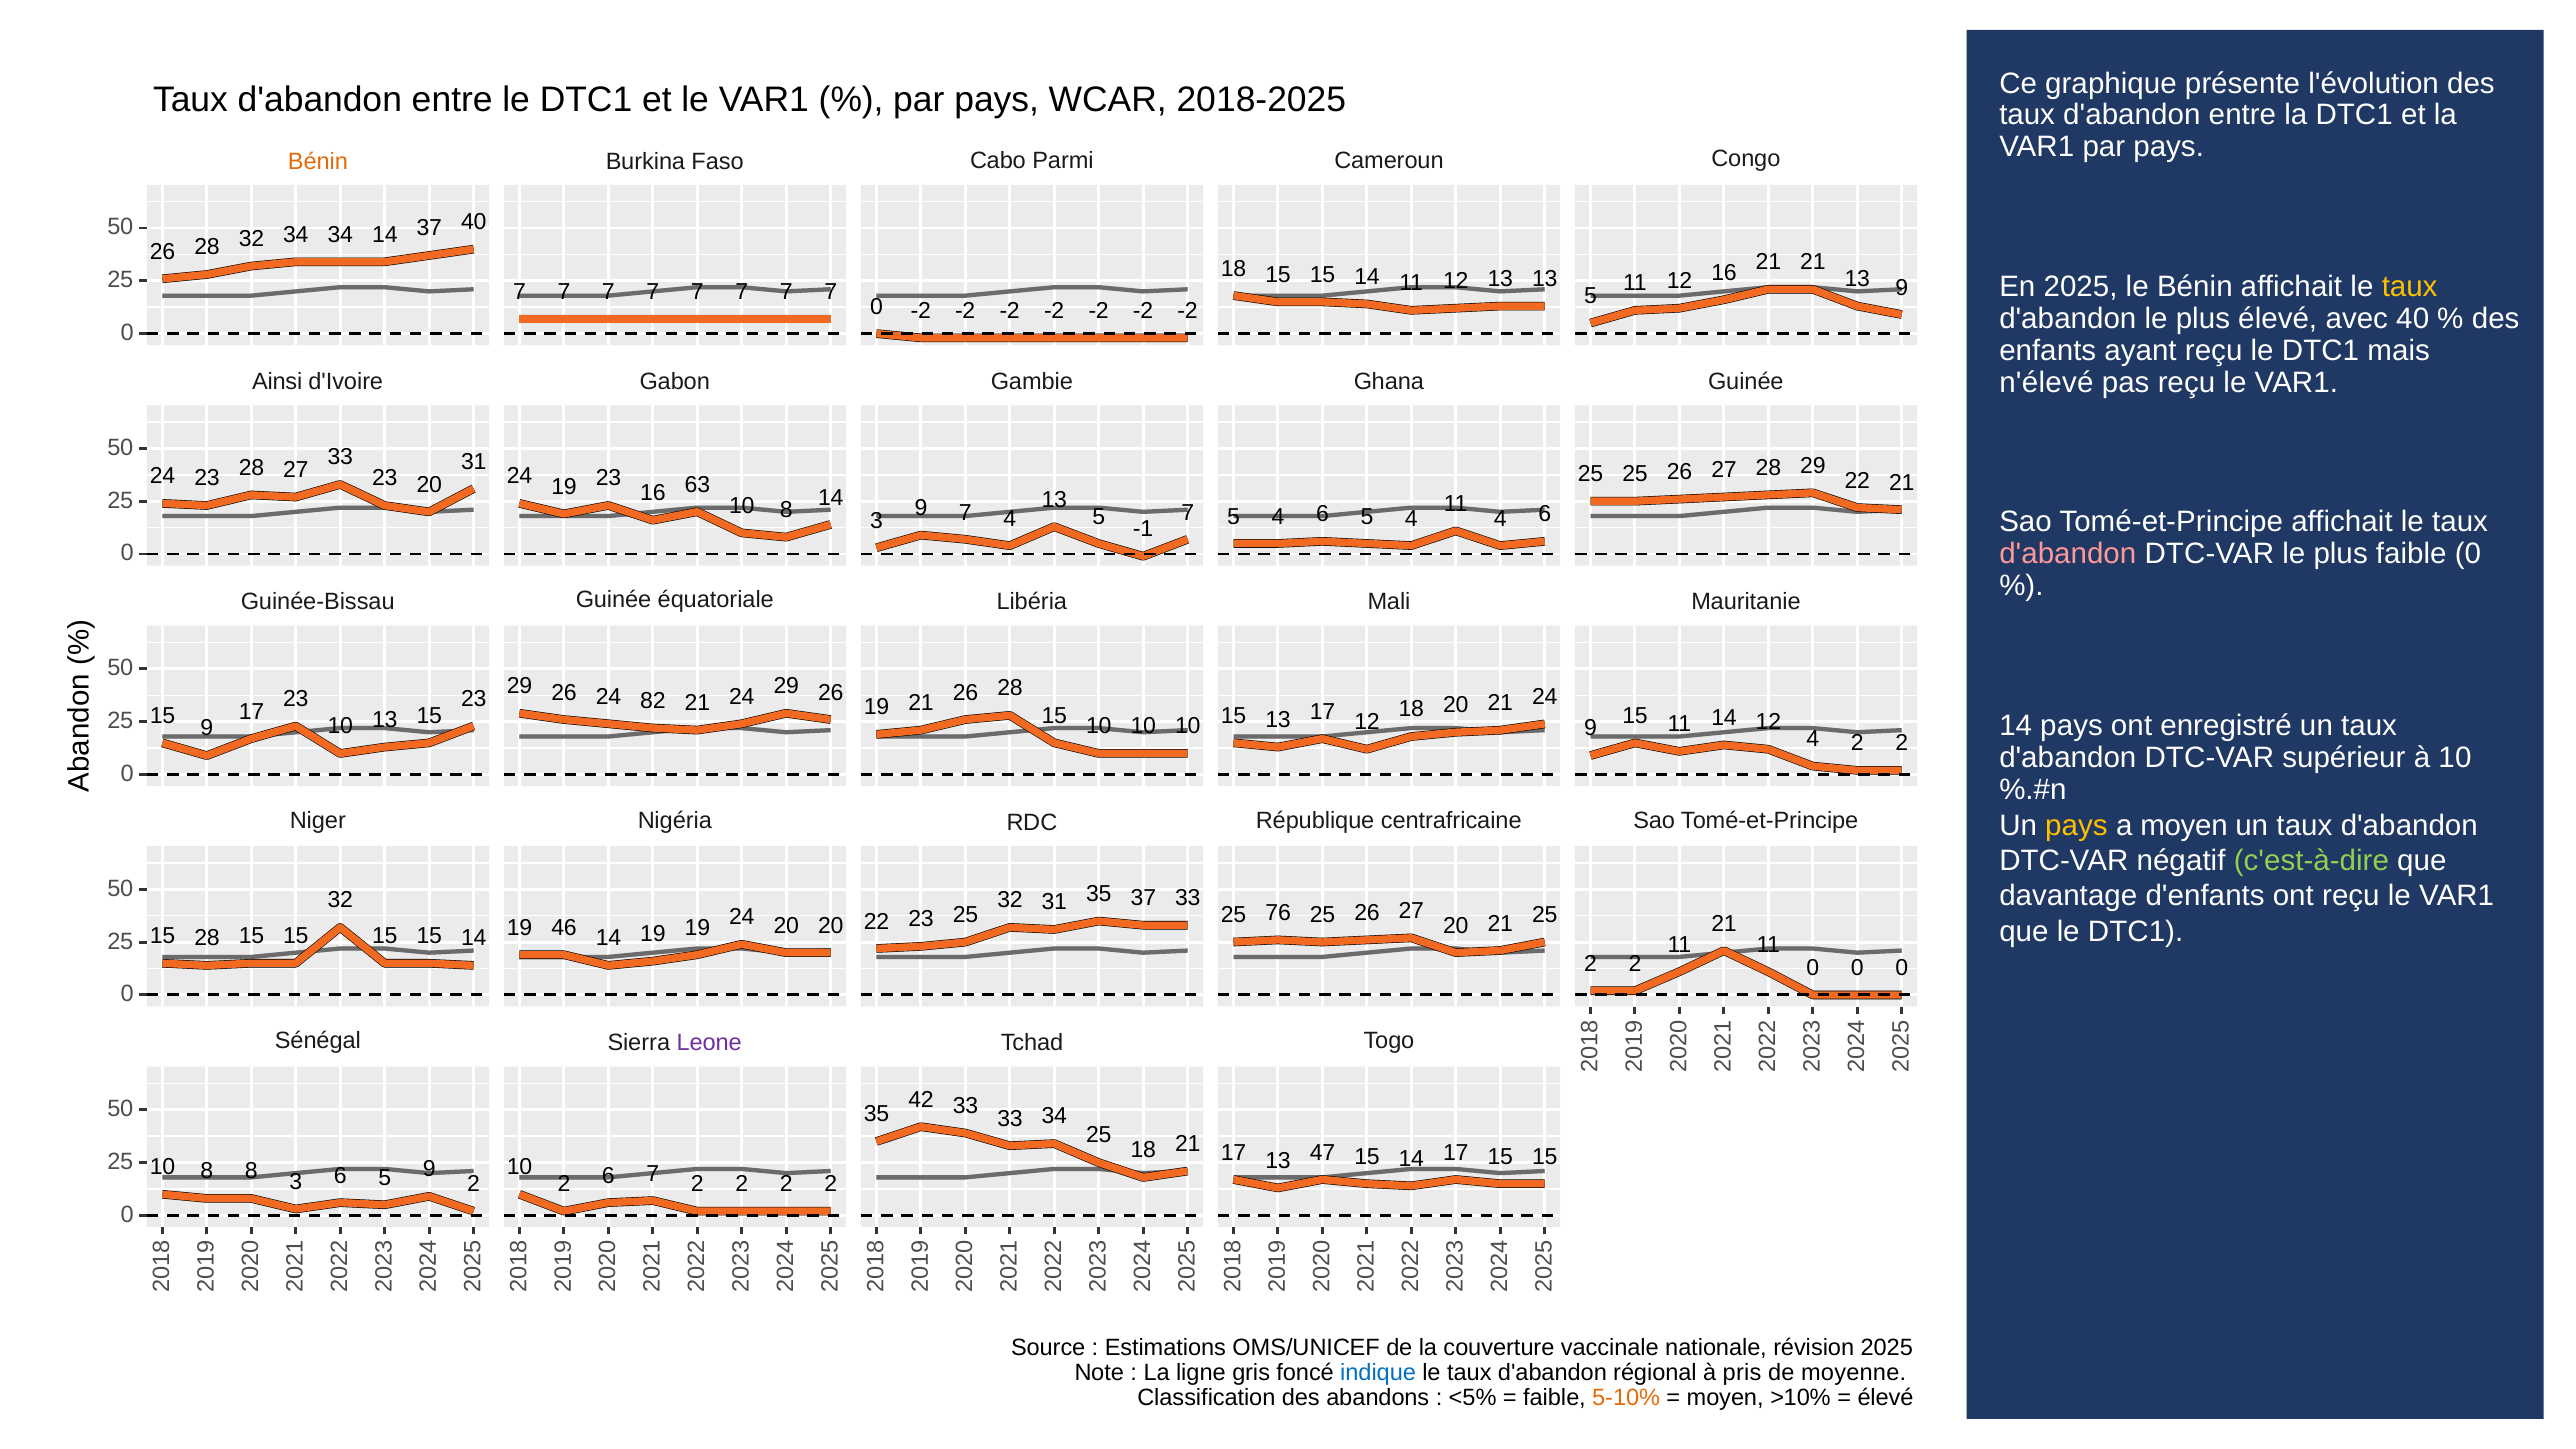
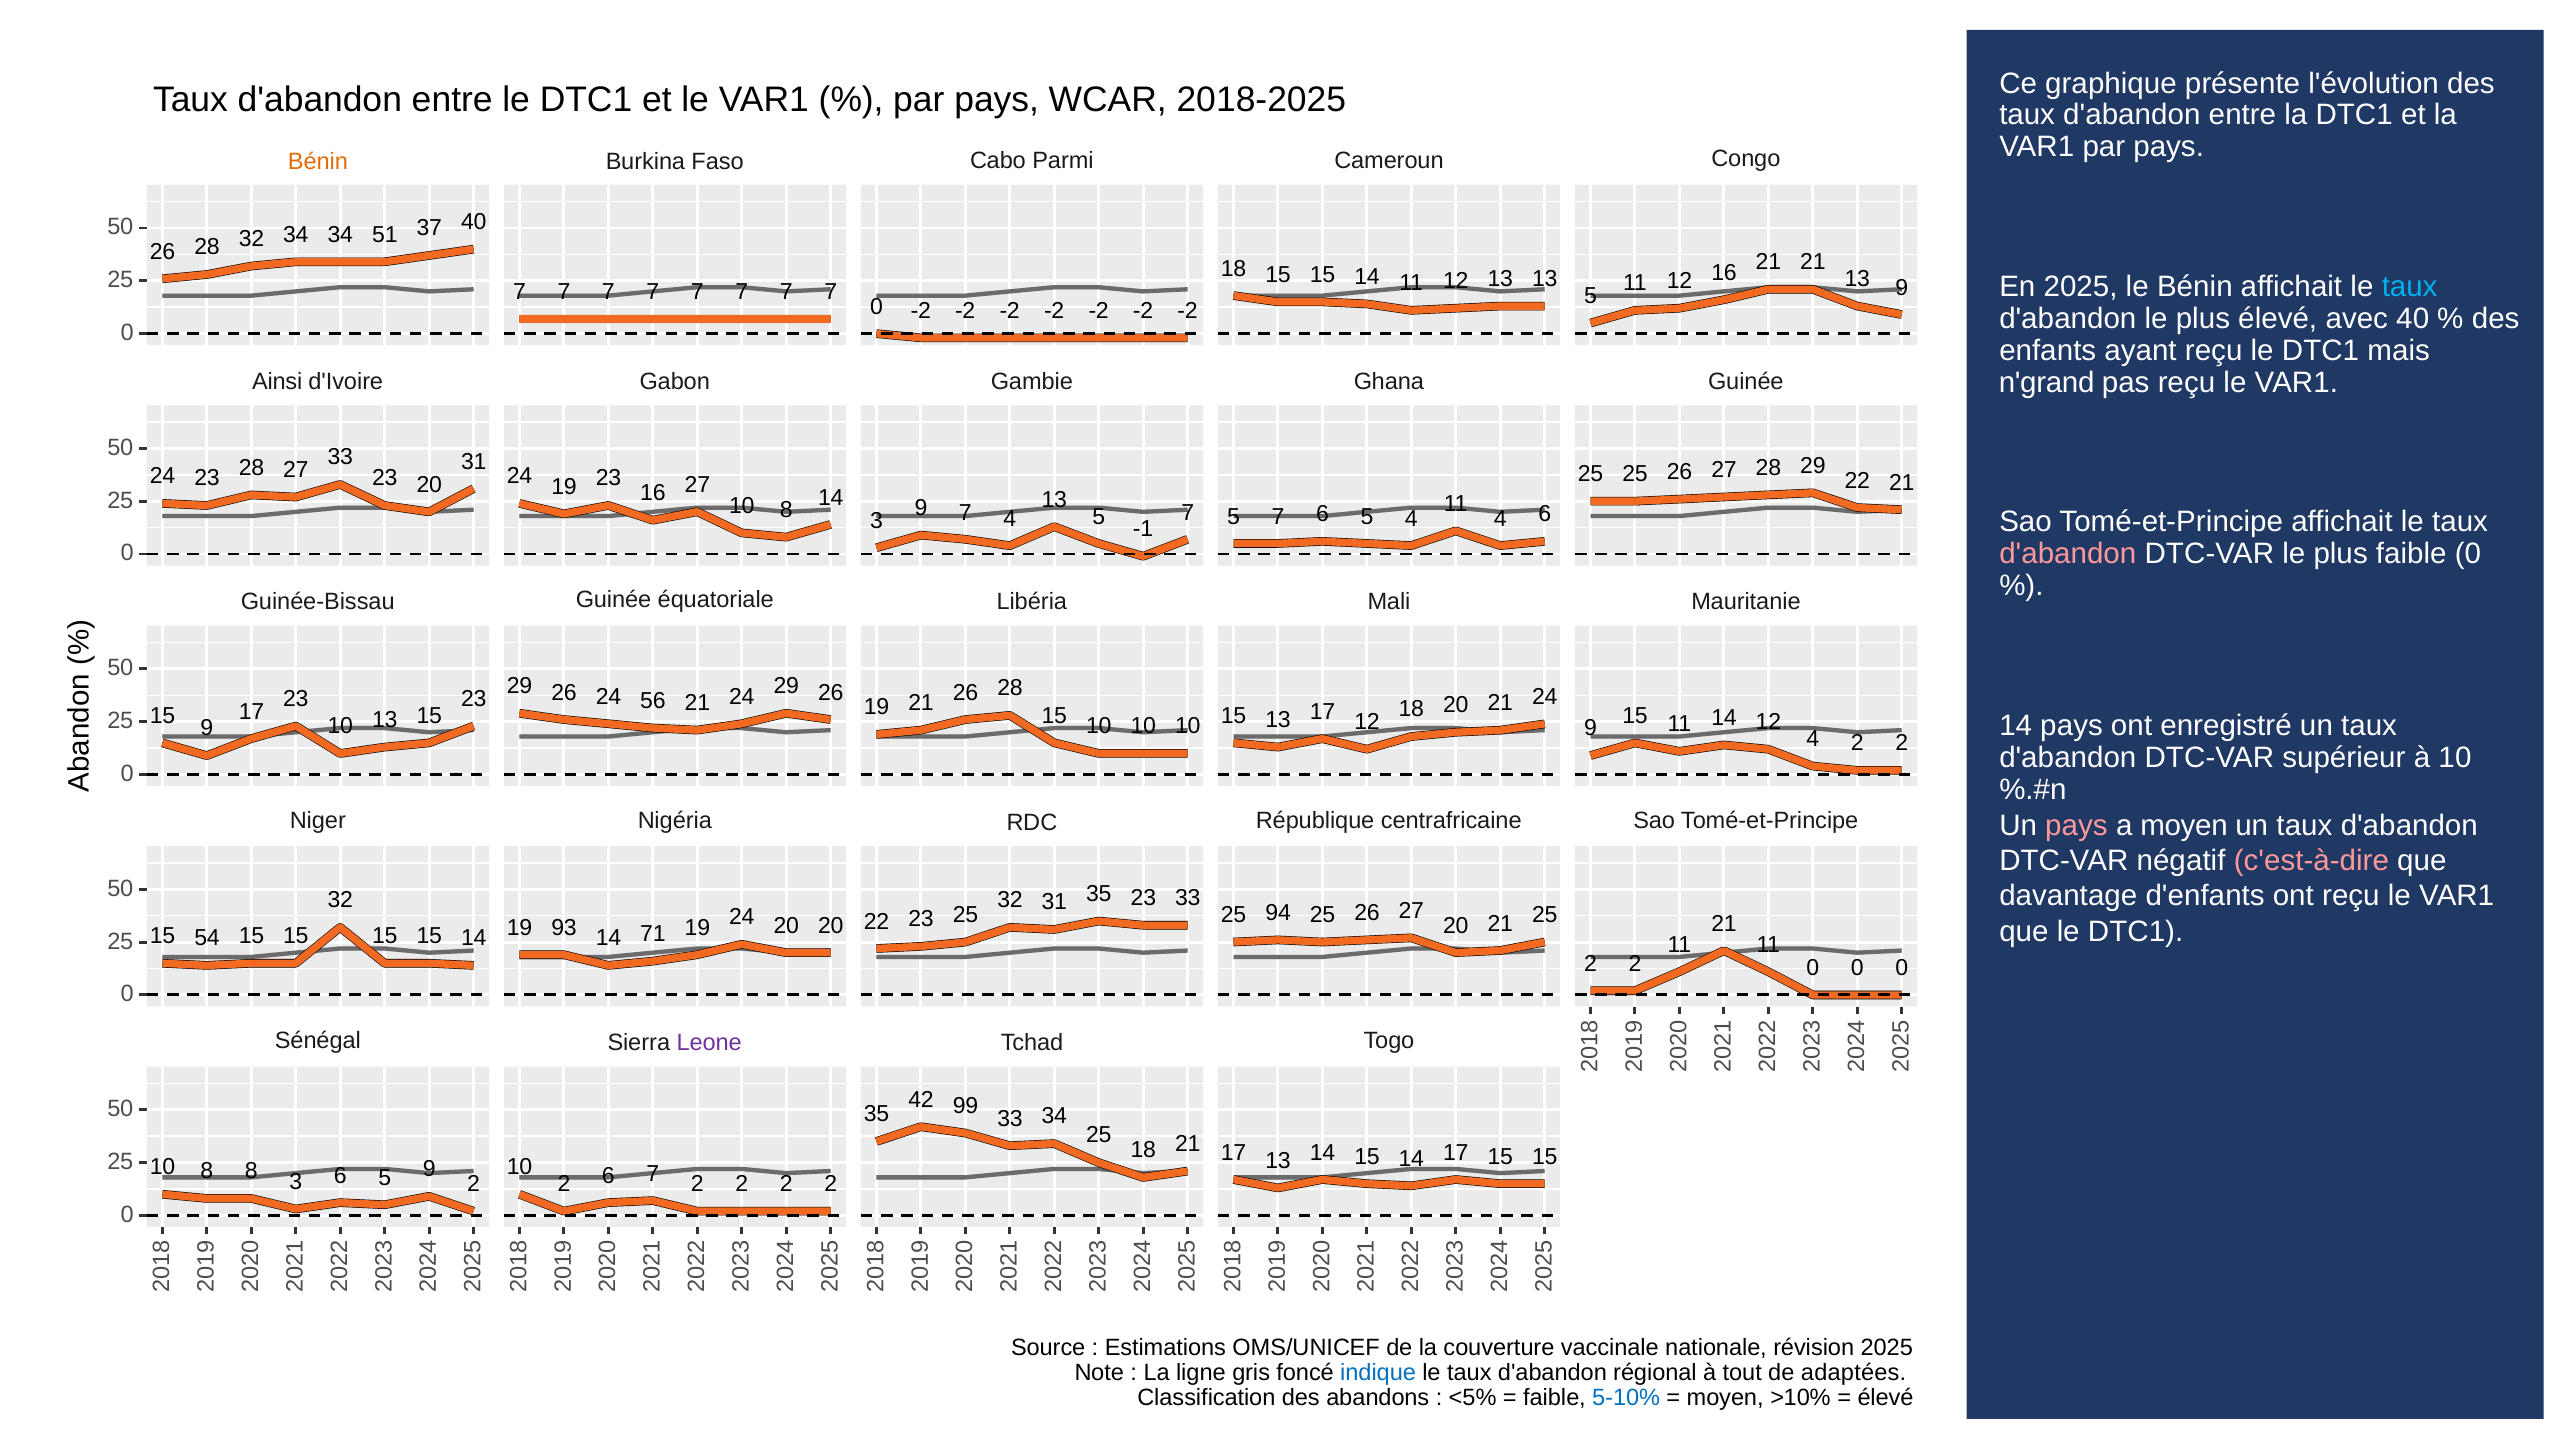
34 14: 14 -> 51 (385, 235)
taux colour: yellow -> light blue (2410, 287)
n'élevé: n'élevé -> n'grand (2047, 382)
16 63: 63 -> 27 (697, 485)
4: 4 -> 7 (1278, 516)
82: 82 -> 56 (653, 701)
pays colour: yellow -> pink (2076, 825)
c'est-à-dire colour: light green -> pink (2311, 861)
35 37: 37 -> 23 (1143, 898)
76: 76 -> 94 (1278, 913)
46: 46 -> 93 (564, 928)
14 19: 19 -> 71 (653, 934)
15 28: 28 -> 54 (207, 938)
42 33: 33 -> 99 (966, 1106)
13 47: 47 -> 14 (1323, 1152)
pris: pris -> tout (1742, 1373)
moyenne: moyenne -> adaptées (1854, 1373)
5-10% colour: orange -> blue (1626, 1398)
